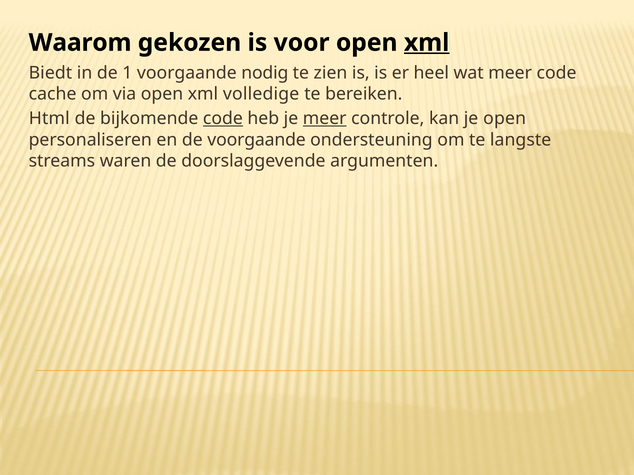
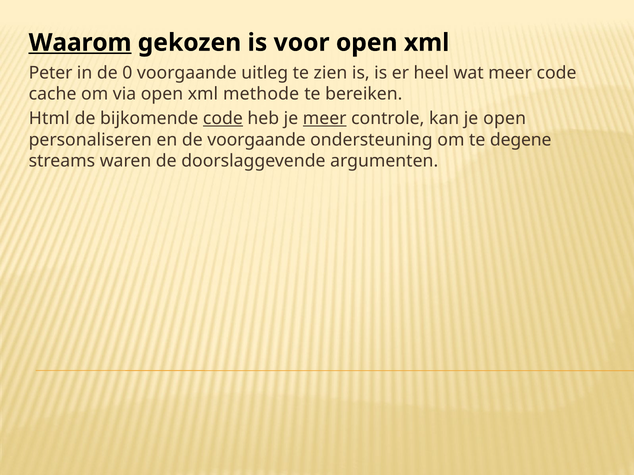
Waarom underline: none -> present (80, 43)
xml underline: present -> none (427, 43)
Biedt: Biedt -> Peter (51, 73)
1: 1 -> 0 (127, 73)
nodig: nodig -> uitleg (265, 73)
volledige: volledige -> methode (261, 94)
langste: langste -> degene (521, 140)
